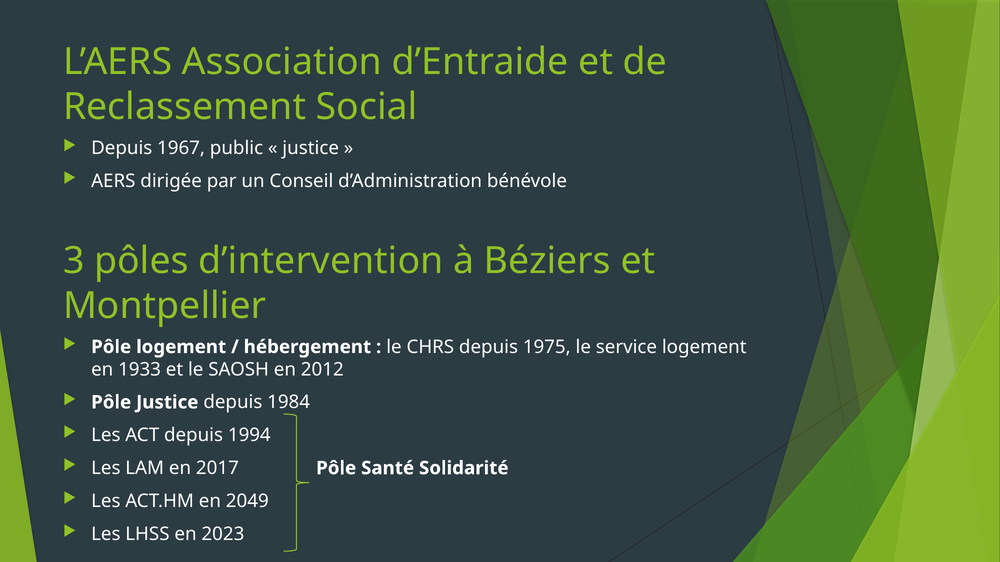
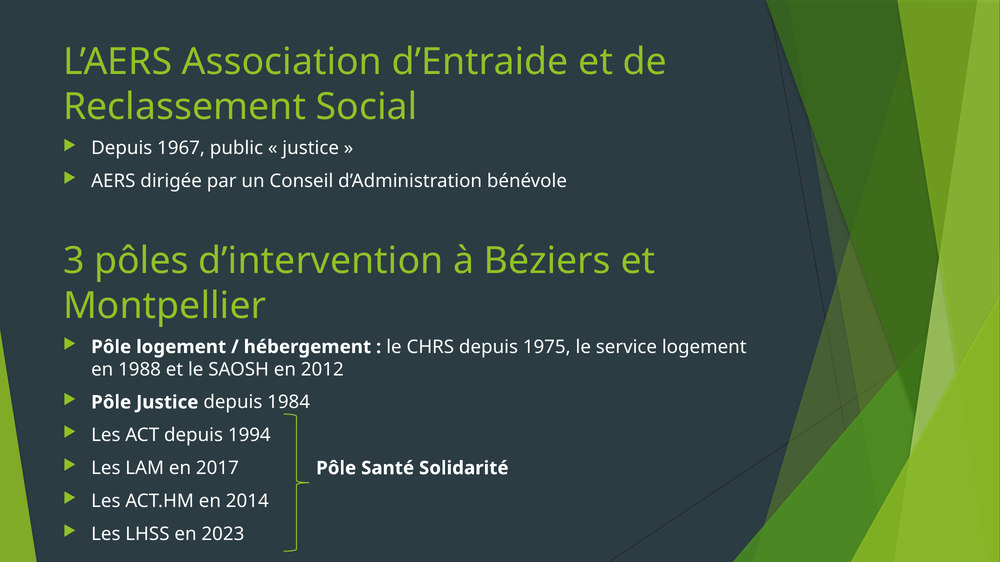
1933: 1933 -> 1988 (140, 370)
2049: 2049 -> 2014 (247, 501)
